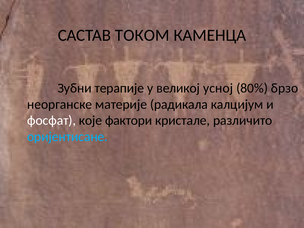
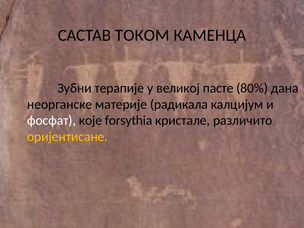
усној: усној -> пасте (218, 88)
брзо: брзо -> дана (285, 88)
фактори: фактори -> forsythia (129, 121)
оријентисане colour: light blue -> yellow (67, 137)
